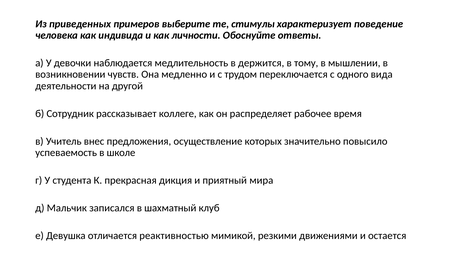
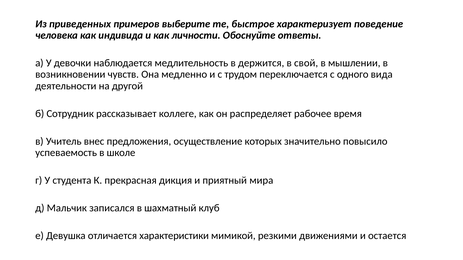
стимулы: стимулы -> быстрое (253, 24)
тому: тому -> свой (306, 63)
реактивностью: реактивностью -> характеристики (174, 236)
